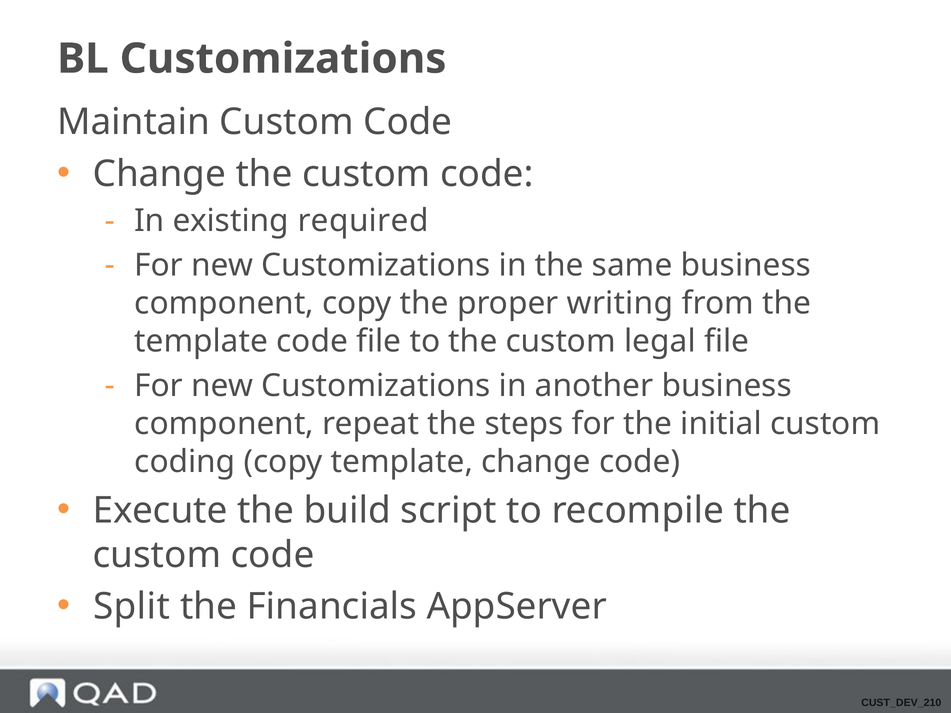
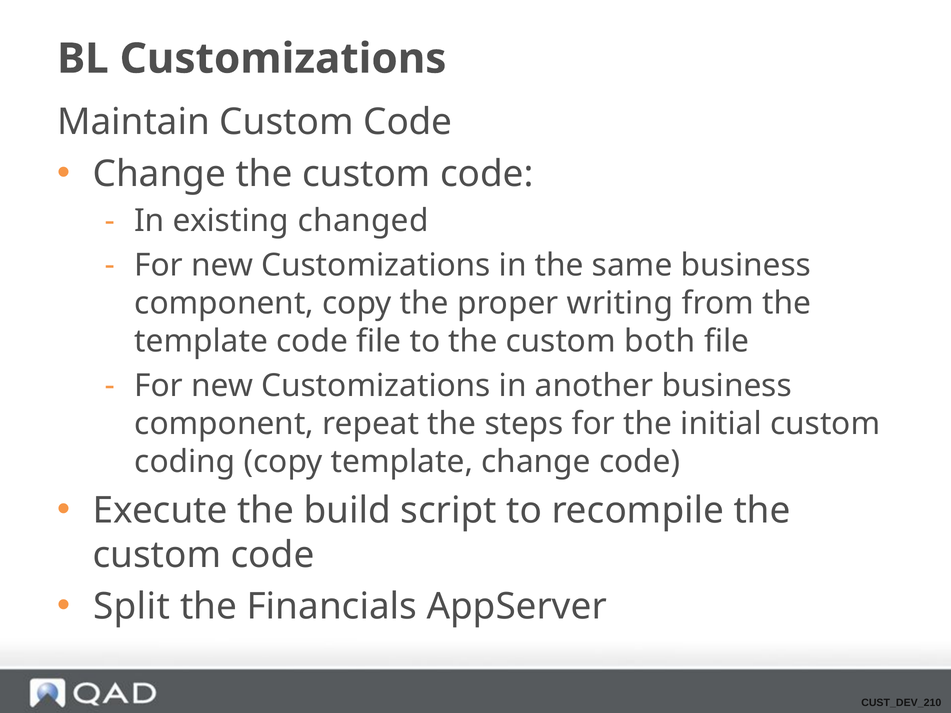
required: required -> changed (363, 221)
legal: legal -> both (660, 342)
